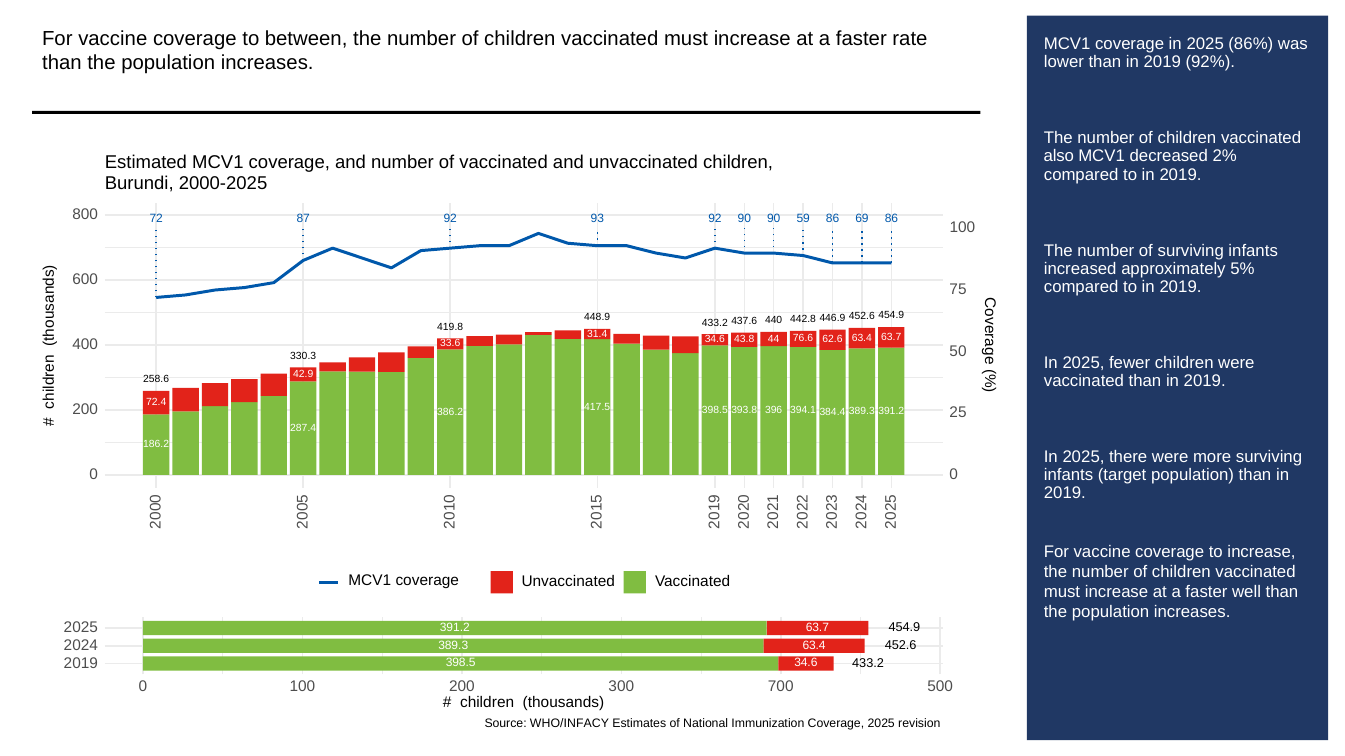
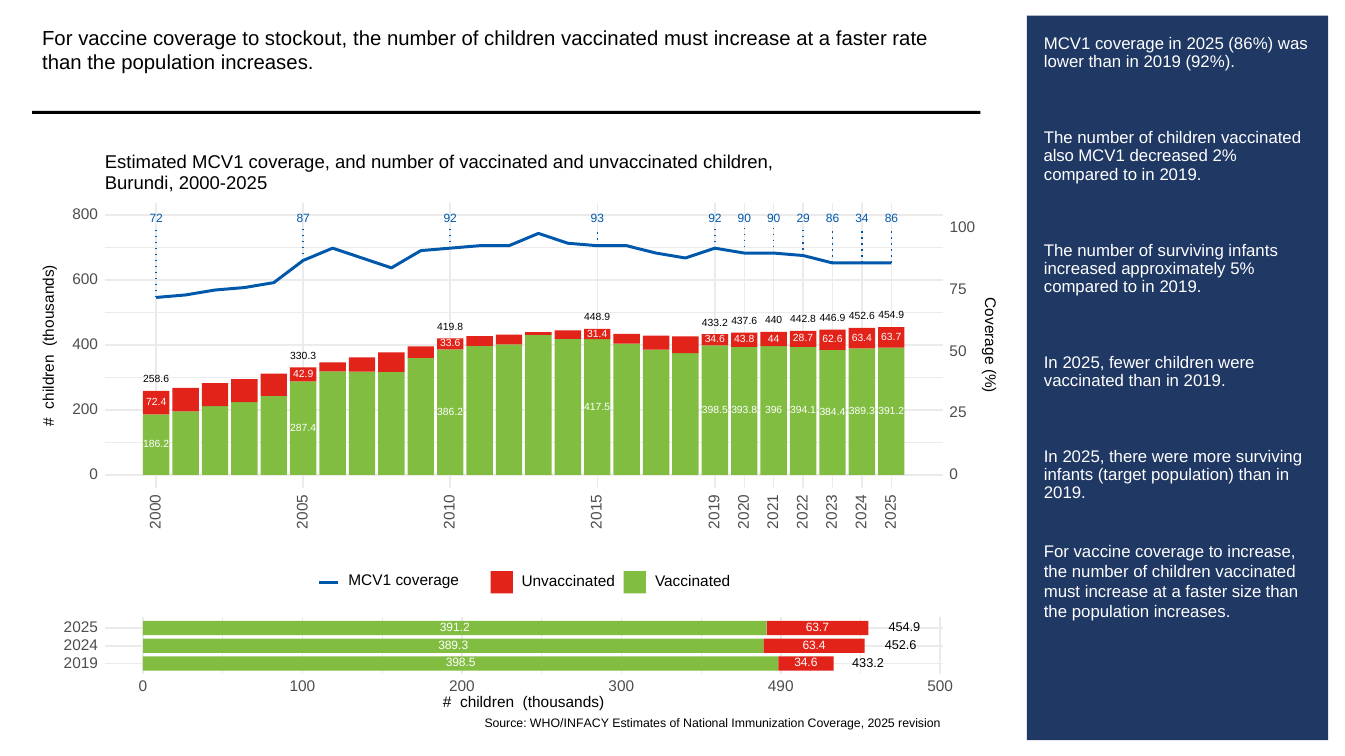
between: between -> stockout (306, 39)
59: 59 -> 29 (803, 219)
69: 69 -> 34 (862, 219)
76.6: 76.6 -> 28.7 (803, 339)
well: well -> size (1247, 592)
700: 700 -> 490 (781, 687)
